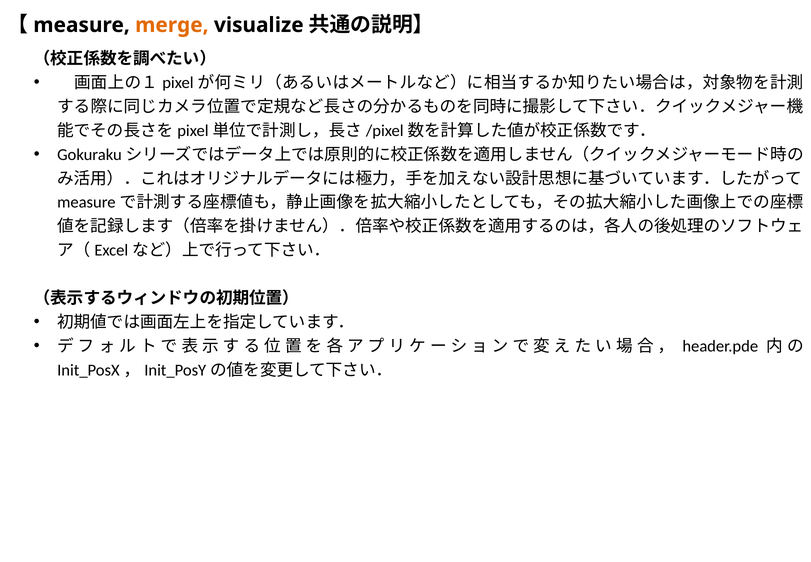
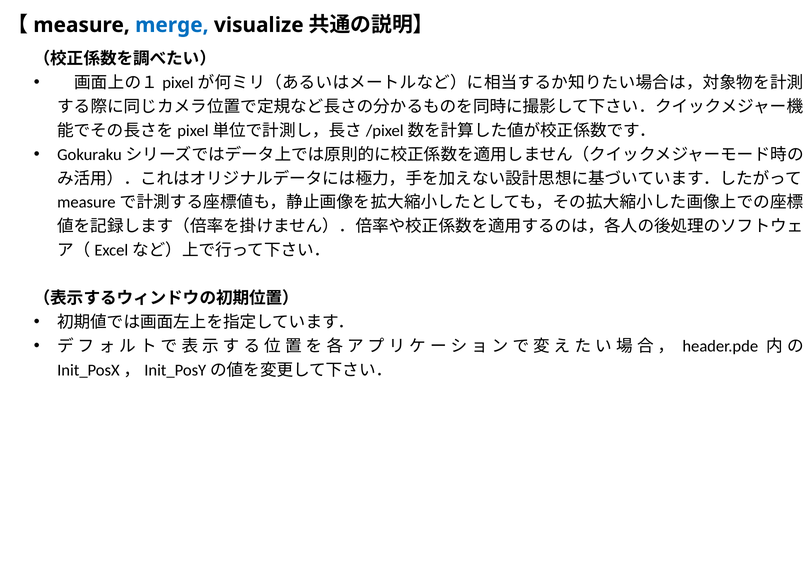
merge colour: orange -> blue (172, 25)
